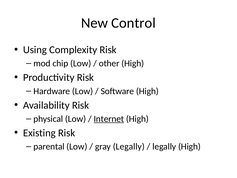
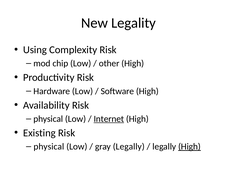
Control: Control -> Legality (134, 23)
parental: parental -> physical (49, 146)
High underline: none -> present (189, 146)
